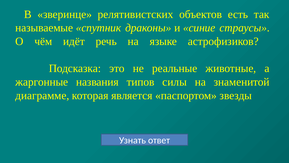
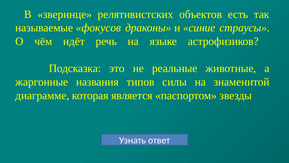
спутник: спутник -> фокусов (98, 28)
